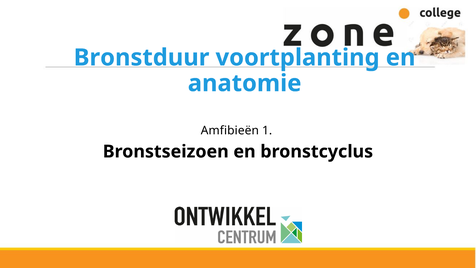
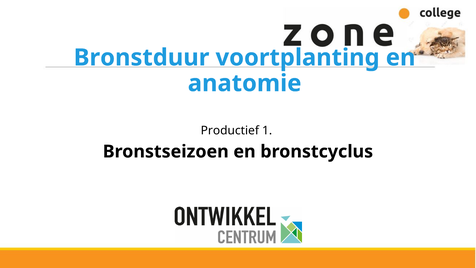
Amfibieën: Amfibieën -> Productief (230, 130)
